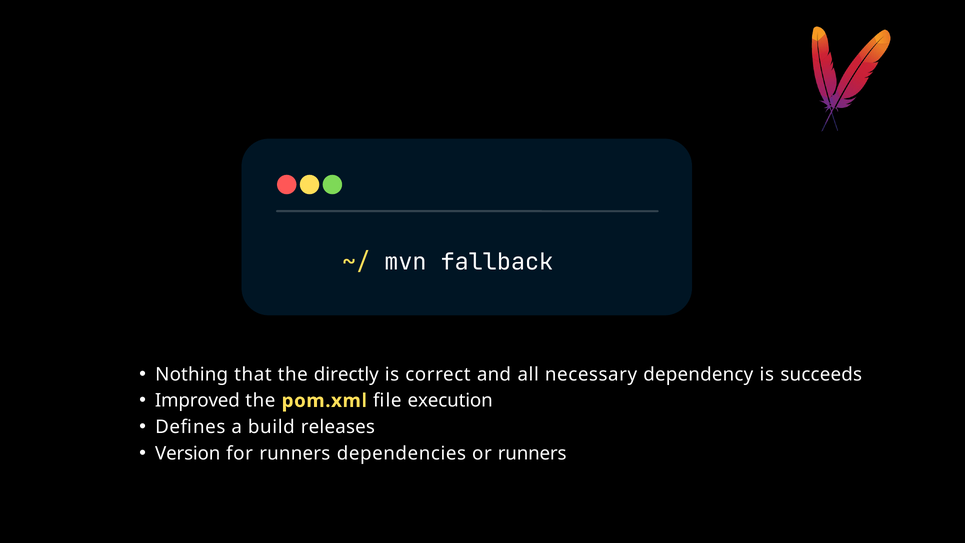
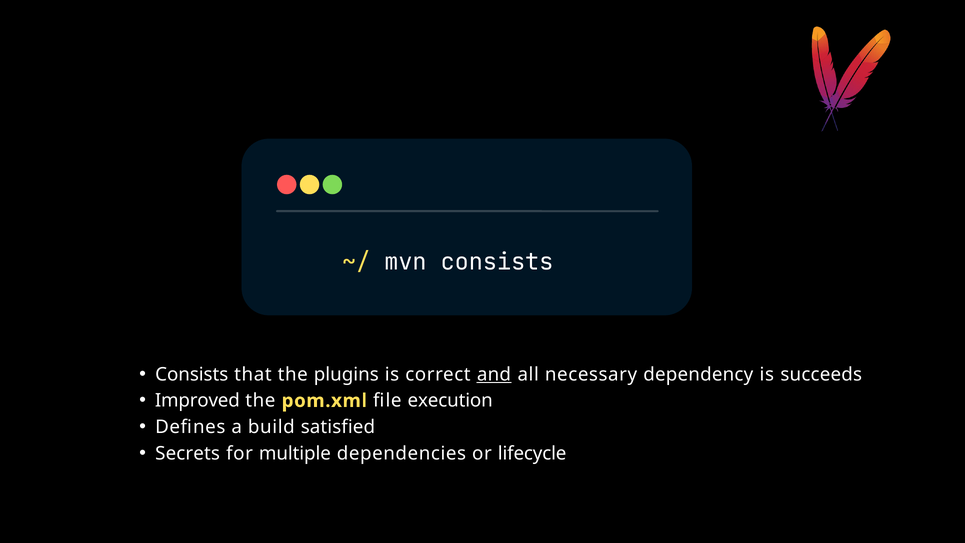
mvn fallback: fallback -> consists (497, 262)
Nothing: Nothing -> Consists (192, 374)
directly: directly -> plugins (346, 374)
and underline: none -> present (494, 374)
releases: releases -> satisfied (338, 427)
Version: Version -> Secrets (188, 453)
for runners: runners -> multiple (295, 453)
or runners: runners -> lifecycle (532, 453)
